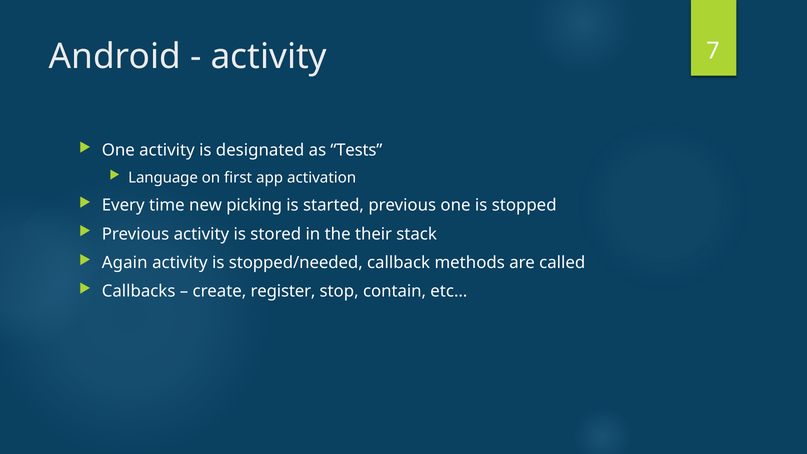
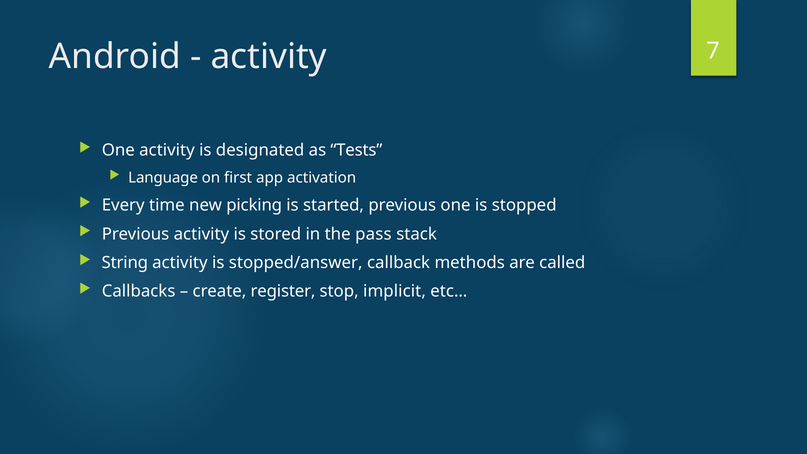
their: their -> pass (373, 234)
Again: Again -> String (125, 263)
stopped/needed: stopped/needed -> stopped/answer (296, 263)
contain: contain -> implicit (394, 291)
